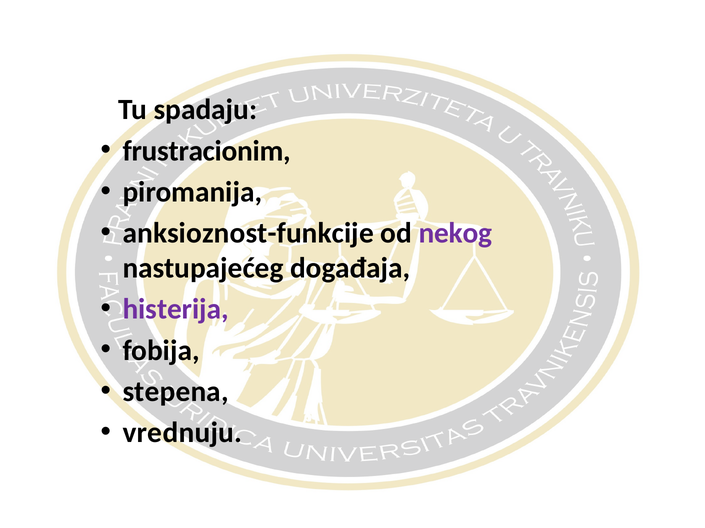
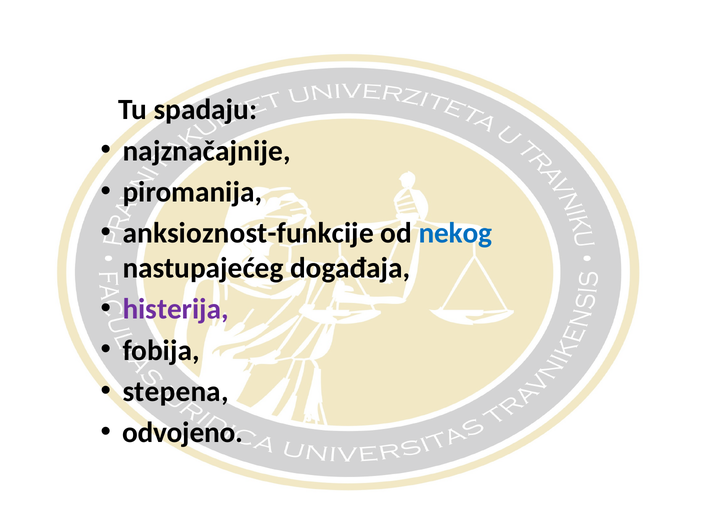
frustracionim: frustracionim -> najznačajnije (207, 151)
nekog colour: purple -> blue (456, 233)
vrednuju: vrednuju -> odvojeno (183, 433)
